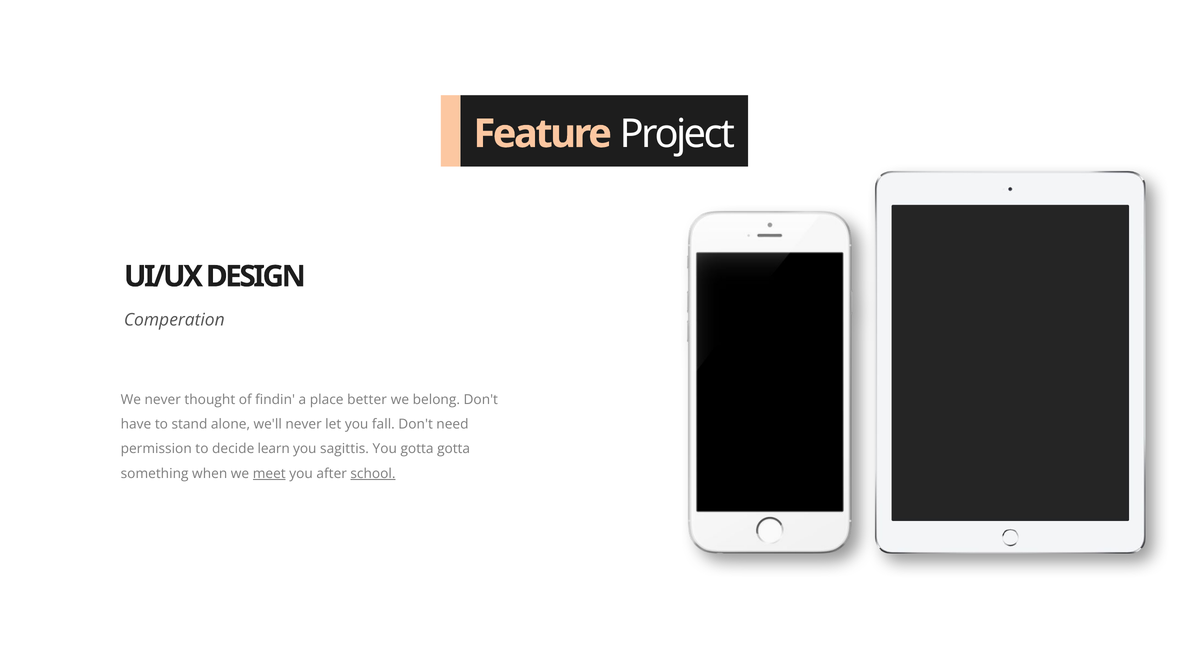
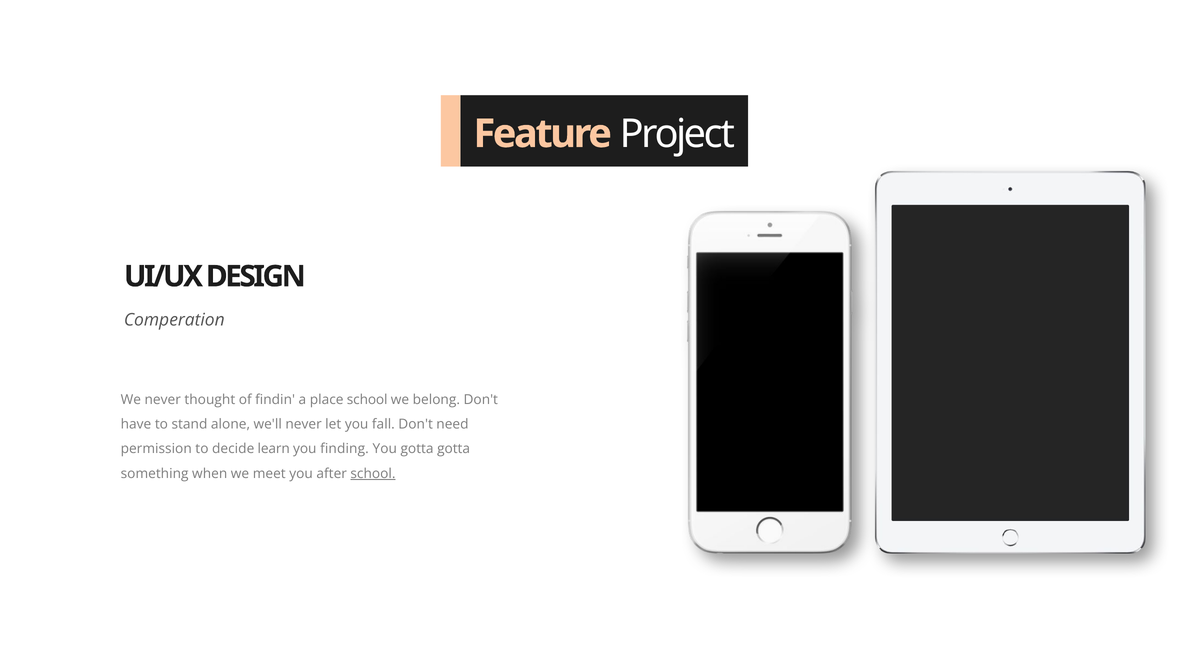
place better: better -> school (367, 400)
sagittis: sagittis -> finding (344, 449)
meet underline: present -> none (269, 474)
